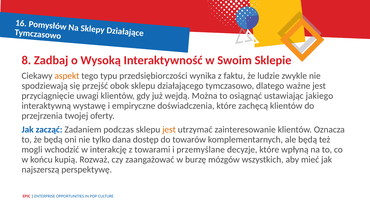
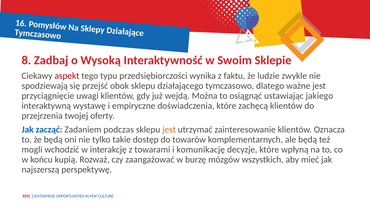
aspekt colour: orange -> red (67, 76)
dana: dana -> takie (122, 140)
przemyślane: przemyślane -> komunikację (201, 150)
